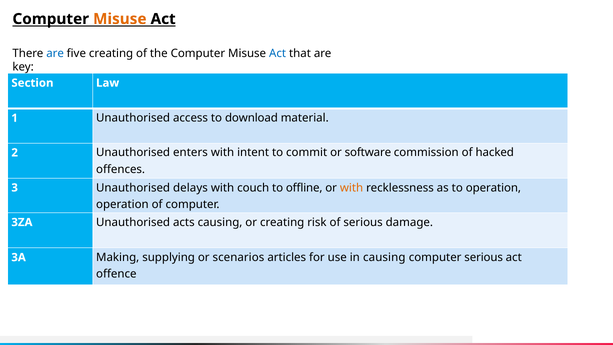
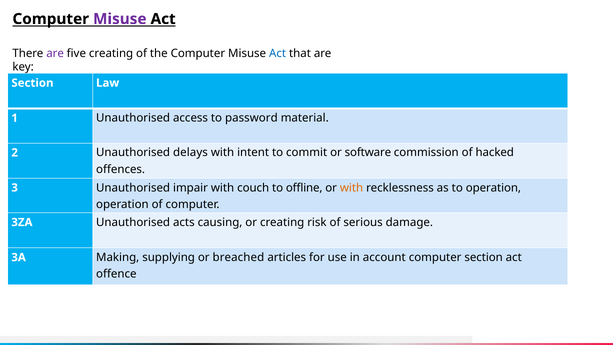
Misuse colour: orange -> purple (120, 19)
are colour: blue -> purple (55, 53)
download: download -> password (251, 118)
enters: enters -> delays (190, 153)
delays: delays -> impair (191, 188)
scenarios: scenarios -> breached (238, 257)
in causing: causing -> account (384, 257)
computer serious: serious -> section (484, 257)
